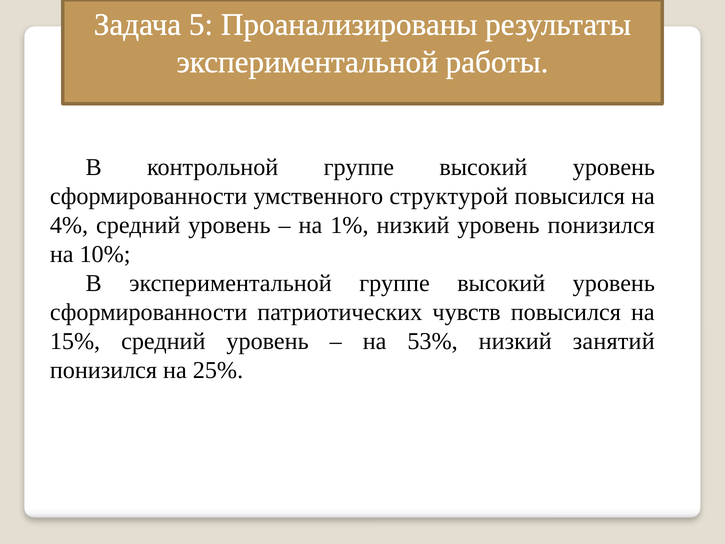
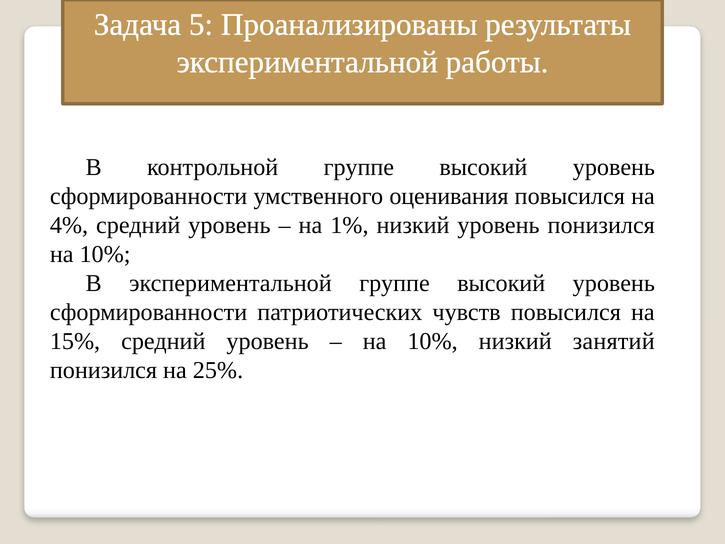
структурой: структурой -> оценивания (449, 196)
53%: 53% -> 10% (433, 341)
